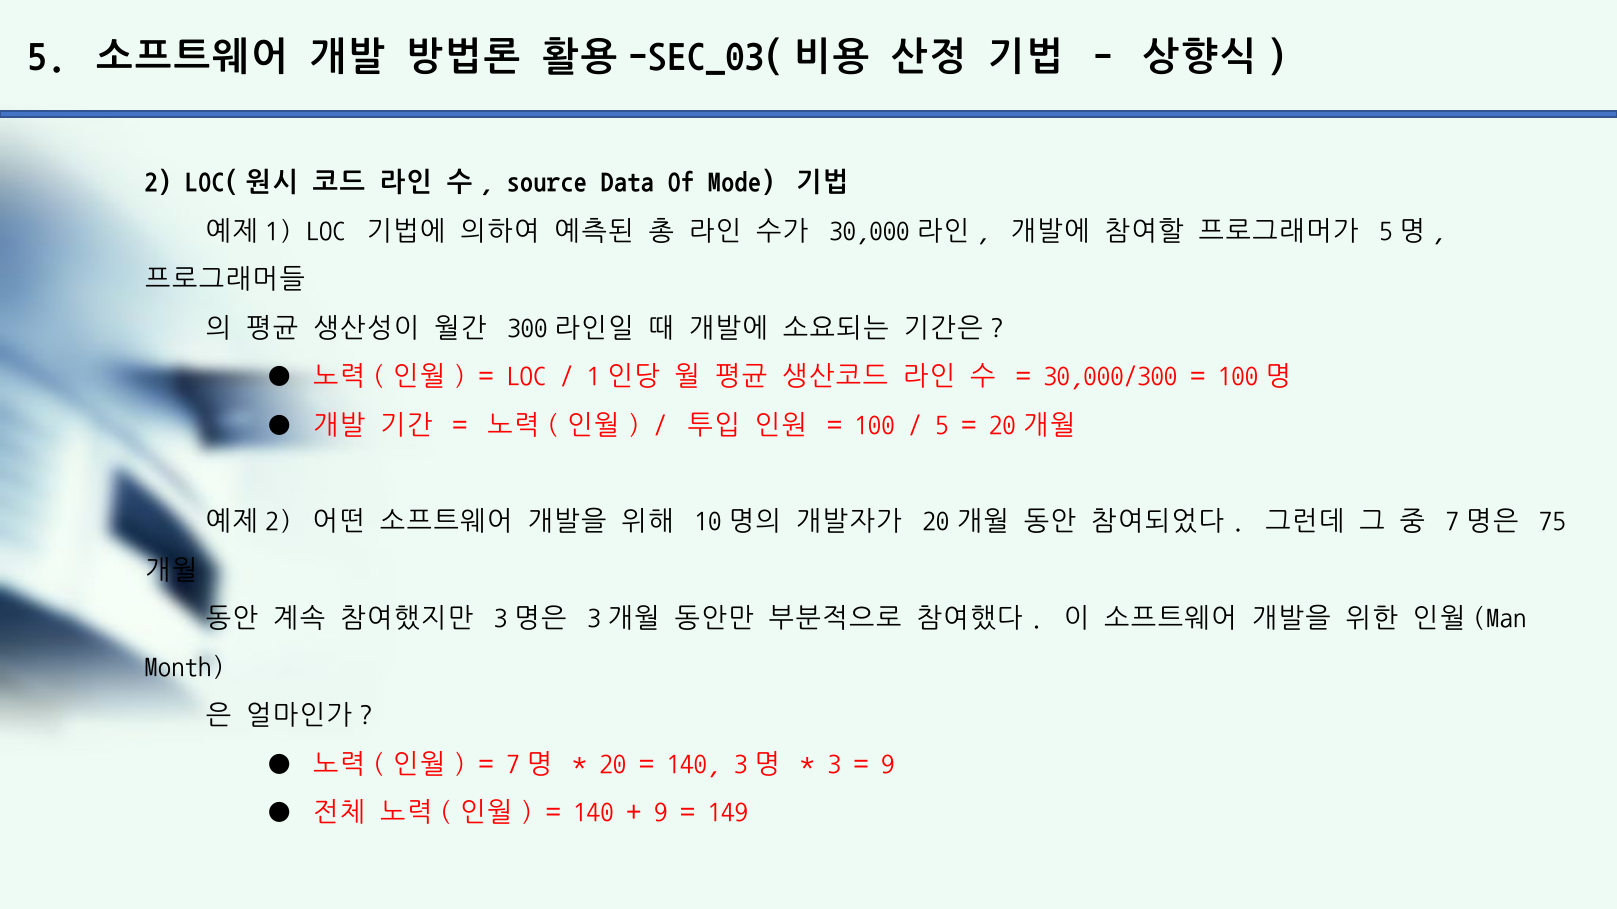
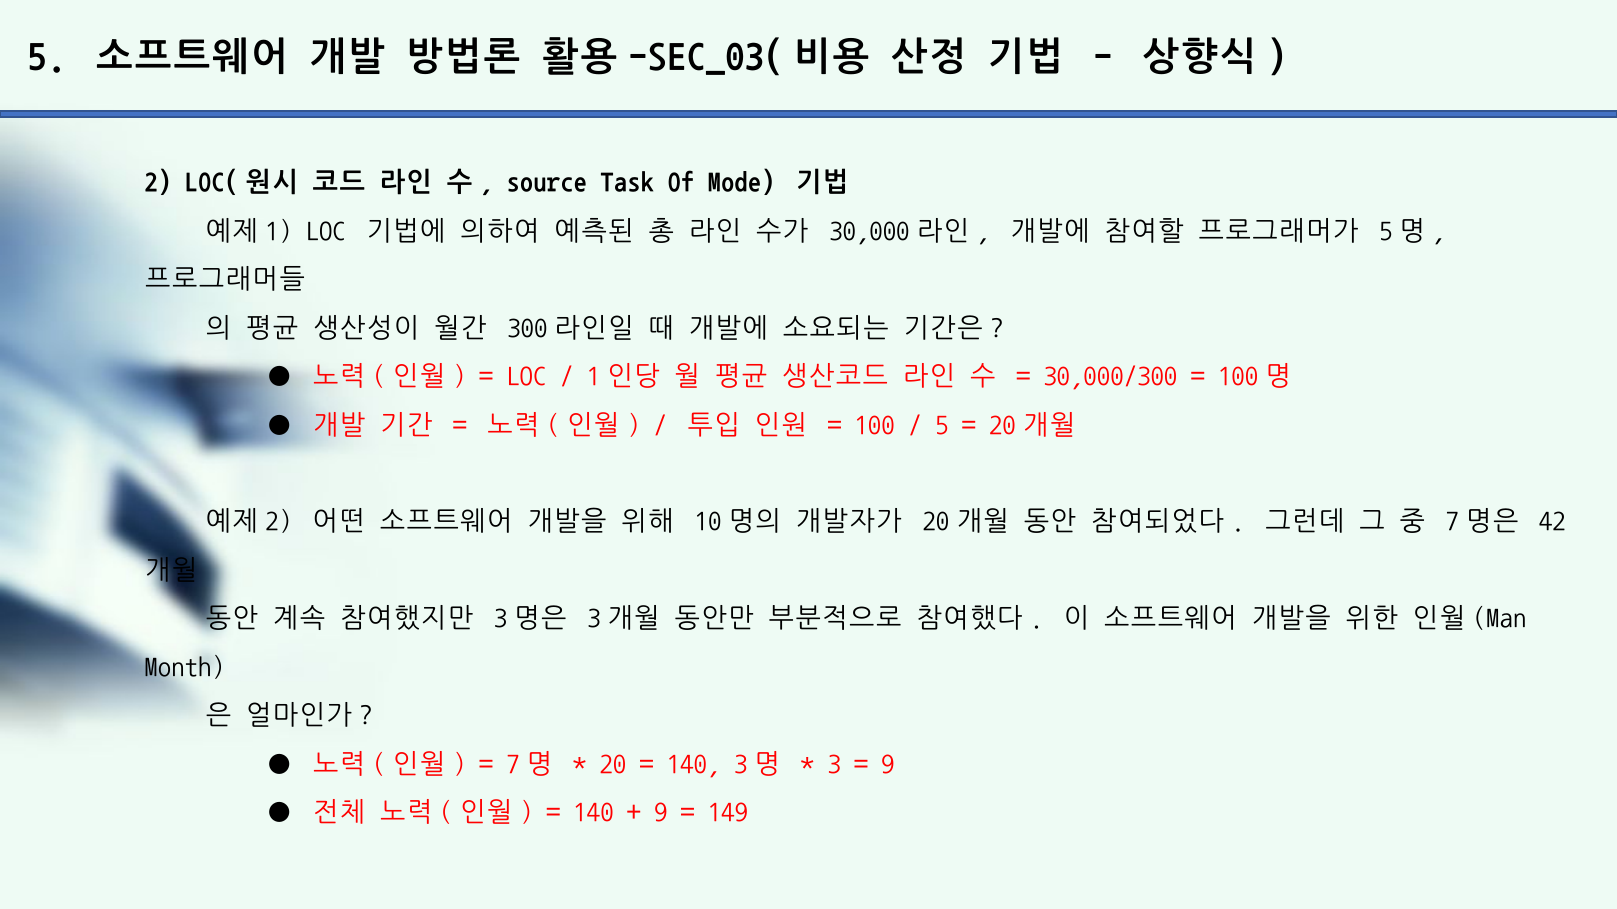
Data: Data -> Task (627, 182)
75: 75 -> 42 (1552, 521)
